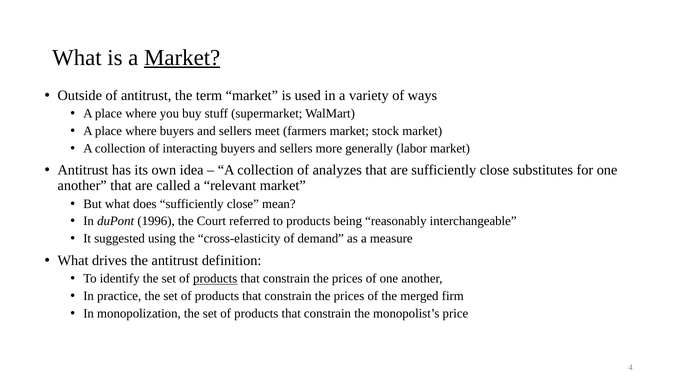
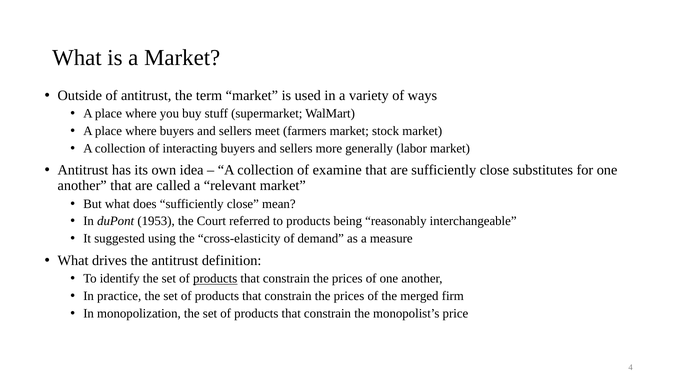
Market underline: present -> none (182, 58)
analyzes: analyzes -> examine (337, 170)
1996: 1996 -> 1953 (156, 221)
